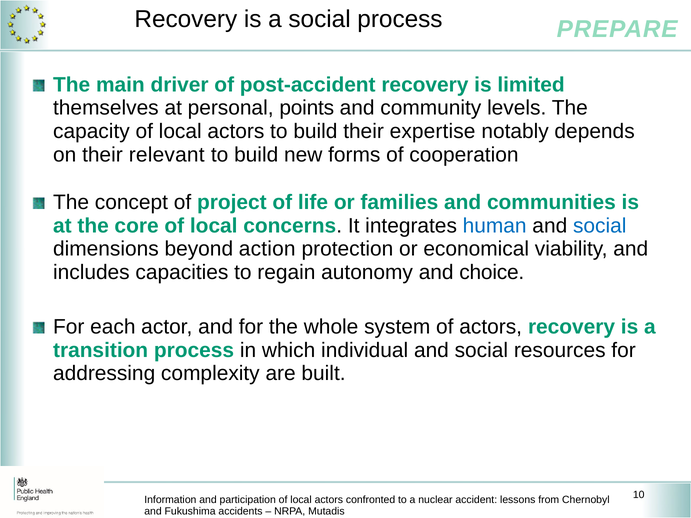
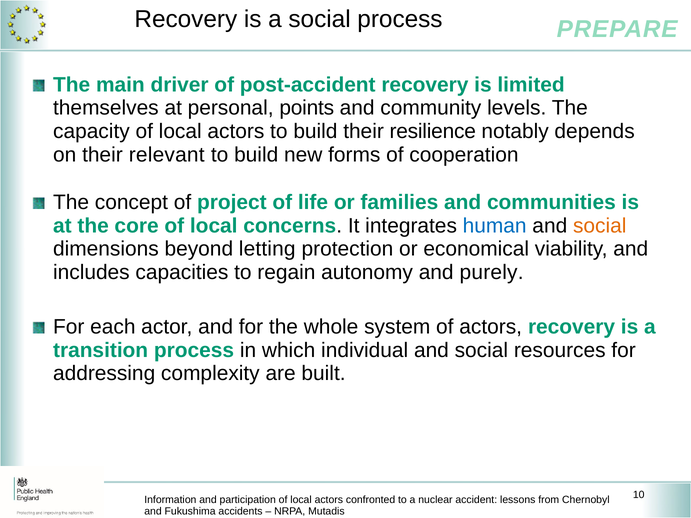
expertise: expertise -> resilience (433, 131)
social colour: blue -> orange (600, 226)
action: action -> letting (267, 249)
choice: choice -> purely (492, 272)
